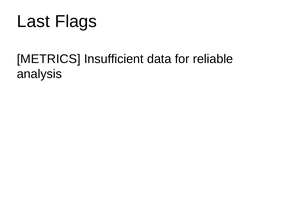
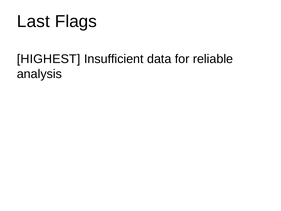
METRICS: METRICS -> HIGHEST (49, 59)
